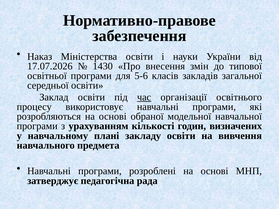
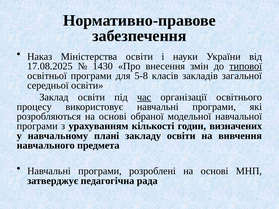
17.07.2026: 17.07.2026 -> 17.08.2025 (50, 66)
типової underline: none -> present (246, 66)
5-6: 5-6 -> 5-8 (141, 76)
